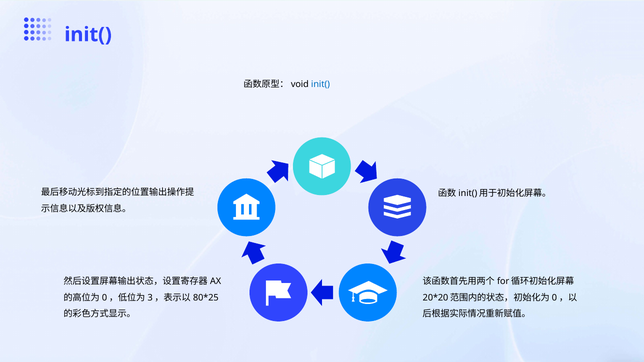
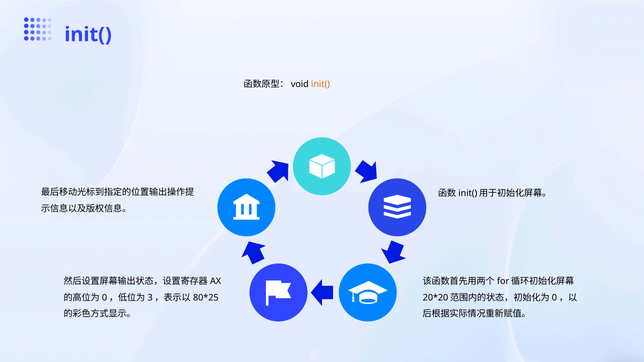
init( colour: blue -> orange (321, 84)
